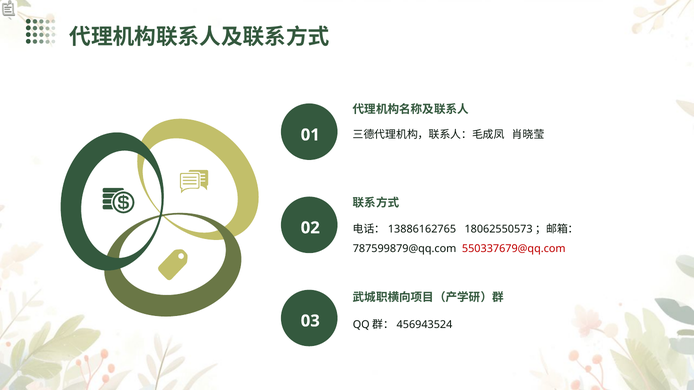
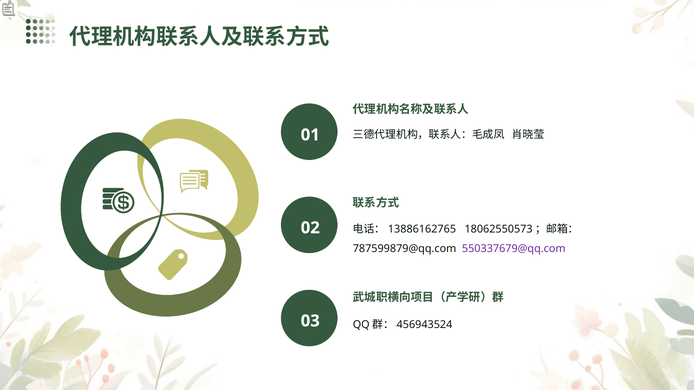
550337679@qq.com colour: red -> purple (514, 249)
